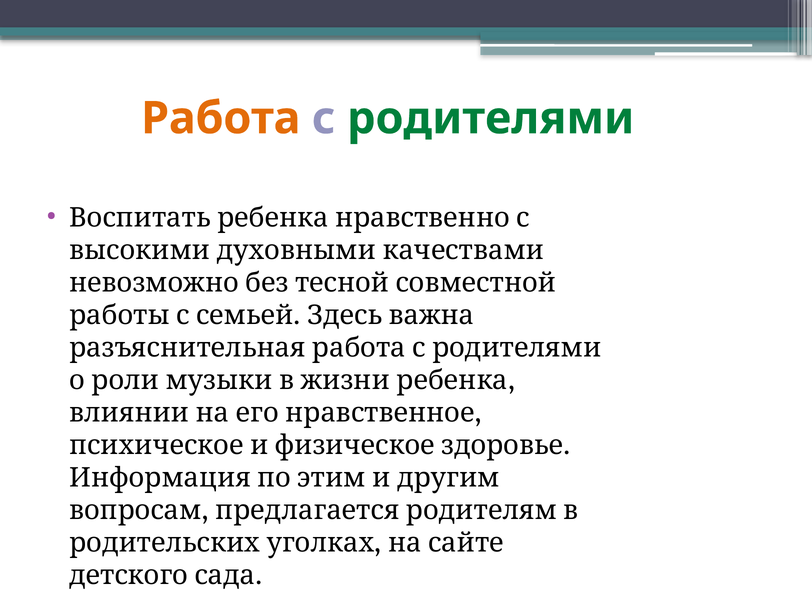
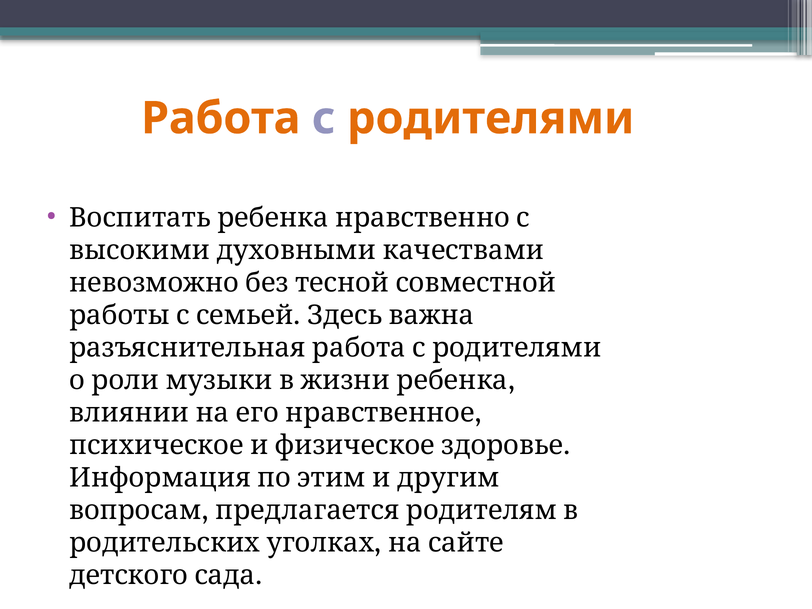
родителями colour: green -> orange (491, 118)
